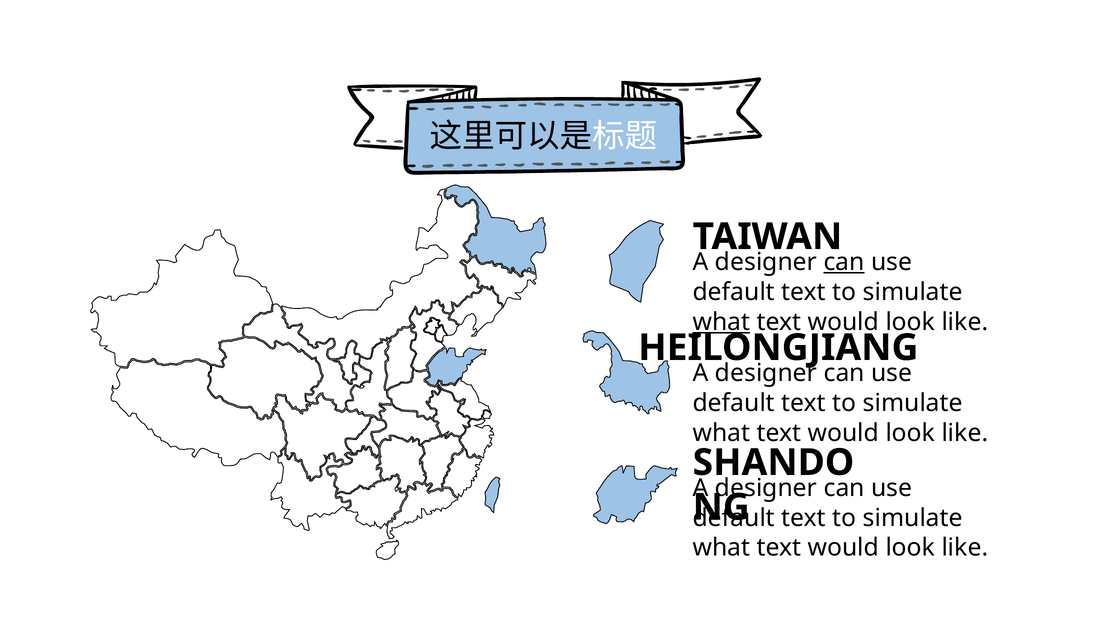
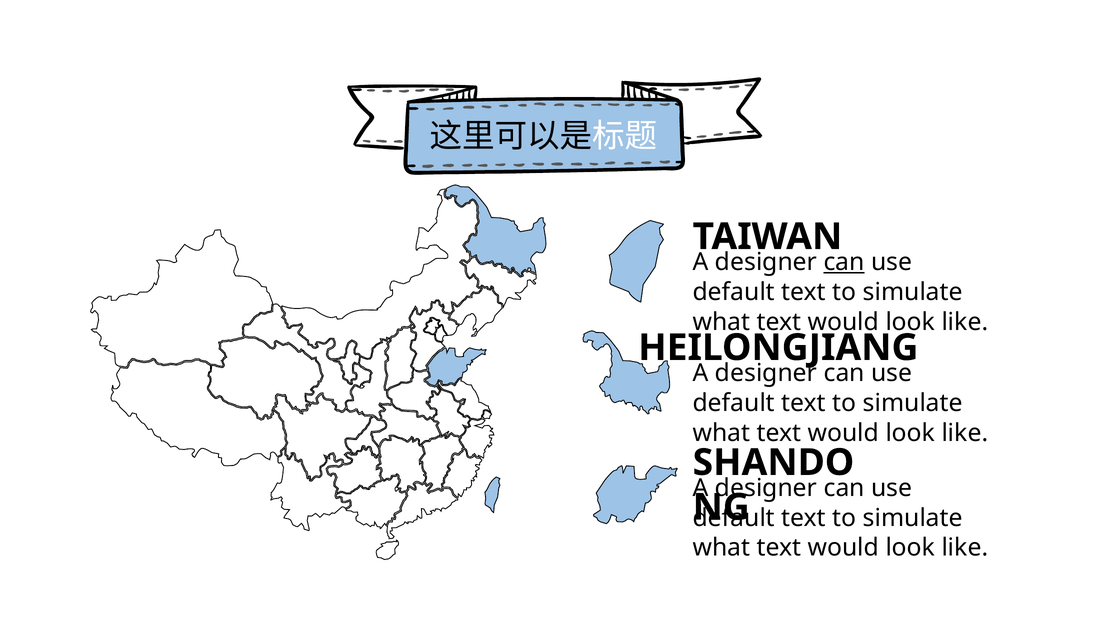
what underline: present -> none (721, 322)
